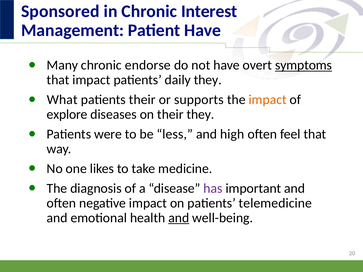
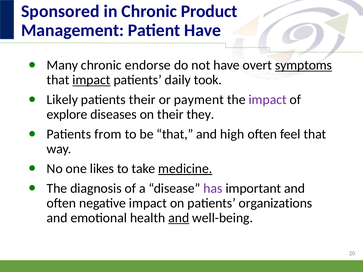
Interest: Interest -> Product (209, 11)
impact underline: none -> present (91, 80)
daily they: they -> took (208, 80)
What: What -> Likely (62, 100)
supports: supports -> payment (199, 100)
impact colour: orange -> purple (268, 100)
were: were -> from (108, 134)
be less: less -> that (175, 134)
medicine underline: none -> present (185, 169)
telemedicine: telemedicine -> organizations (275, 203)
